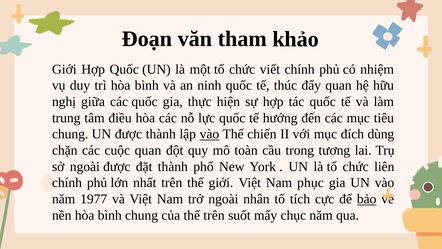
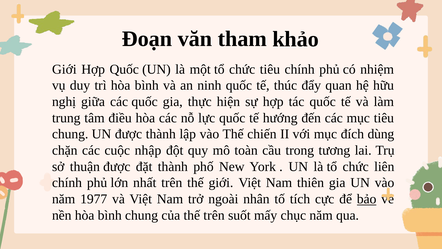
chức viết: viết -> tiêu (270, 69)
vào underline: present -> none (209, 134)
cuộc quan: quan -> nhập (148, 150)
sở ngoài: ngoài -> thuận (85, 166)
phục: phục -> thiên (311, 183)
